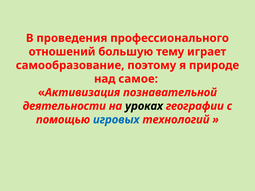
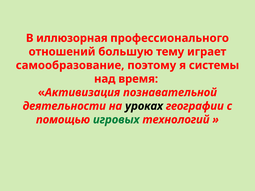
проведения: проведения -> иллюзорная (72, 38)
природе: природе -> системы (214, 65)
самое: самое -> время (138, 79)
игровых colour: blue -> green (116, 120)
